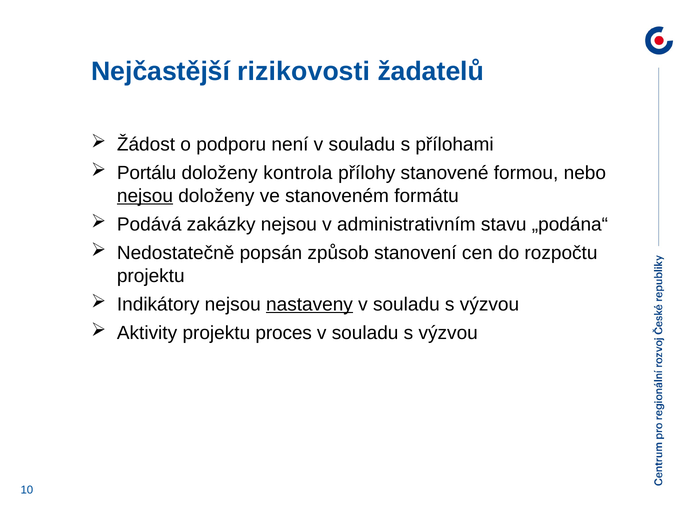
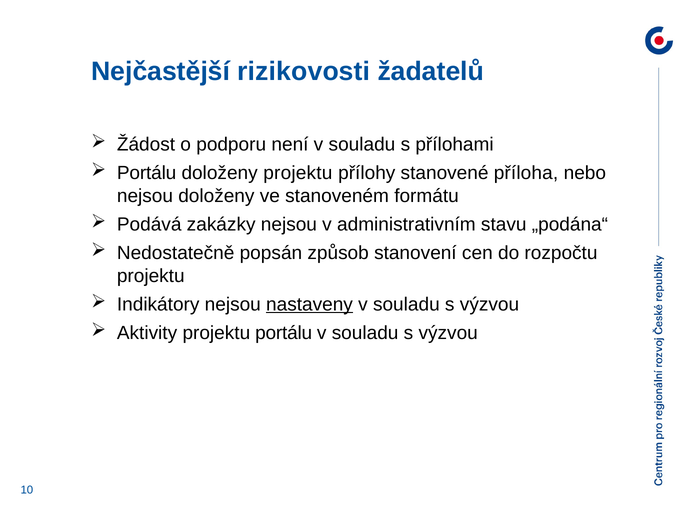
doloženy kontrola: kontrola -> projektu (298, 173)
formou: formou -> příloha (526, 173)
nejsou underline: present -> none (145, 196)
projektu proces: proces -> portálu (284, 333)
